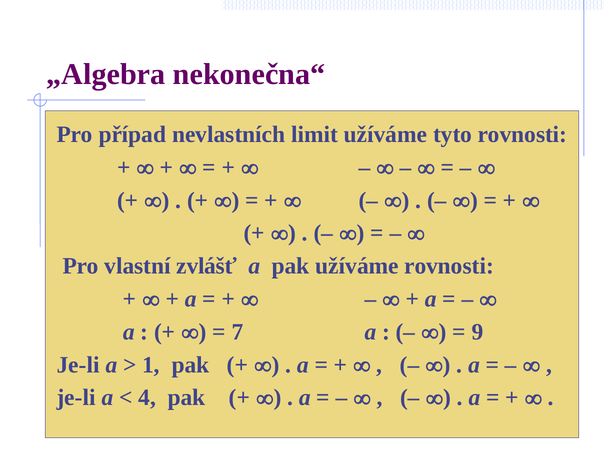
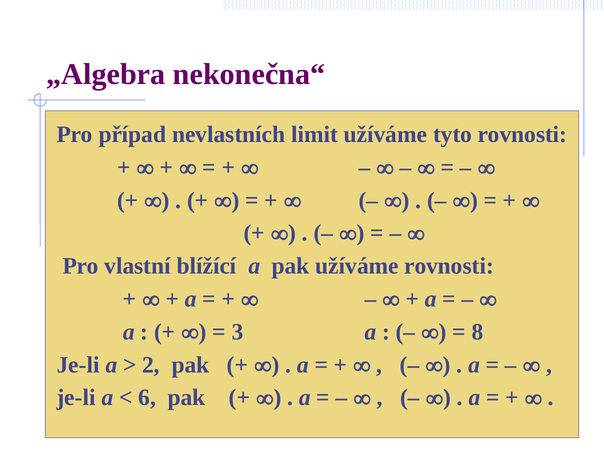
zvlášť: zvlášť -> blížící (207, 266)
7: 7 -> 3 (237, 332)
9: 9 -> 8 (477, 332)
1: 1 -> 2 (151, 365)
4: 4 -> 6 (147, 398)
